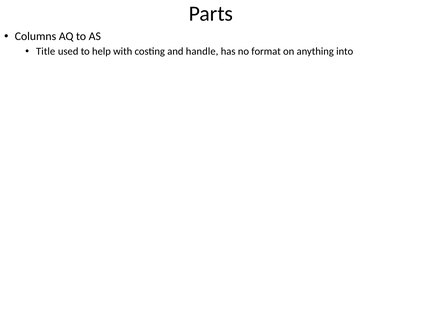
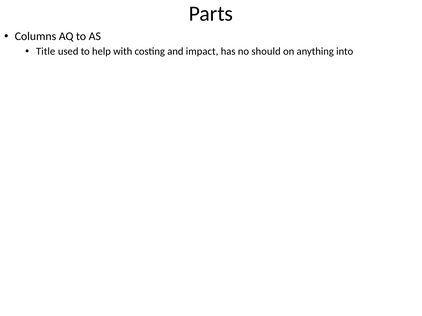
handle: handle -> impact (202, 51)
format: format -> should (266, 51)
